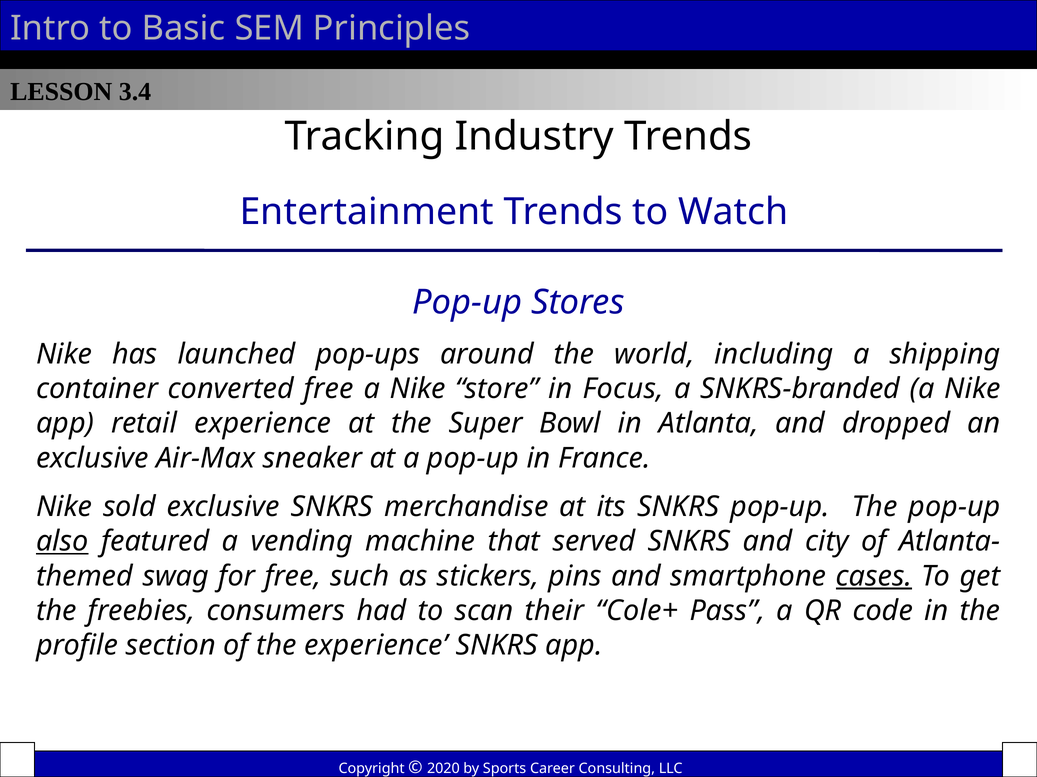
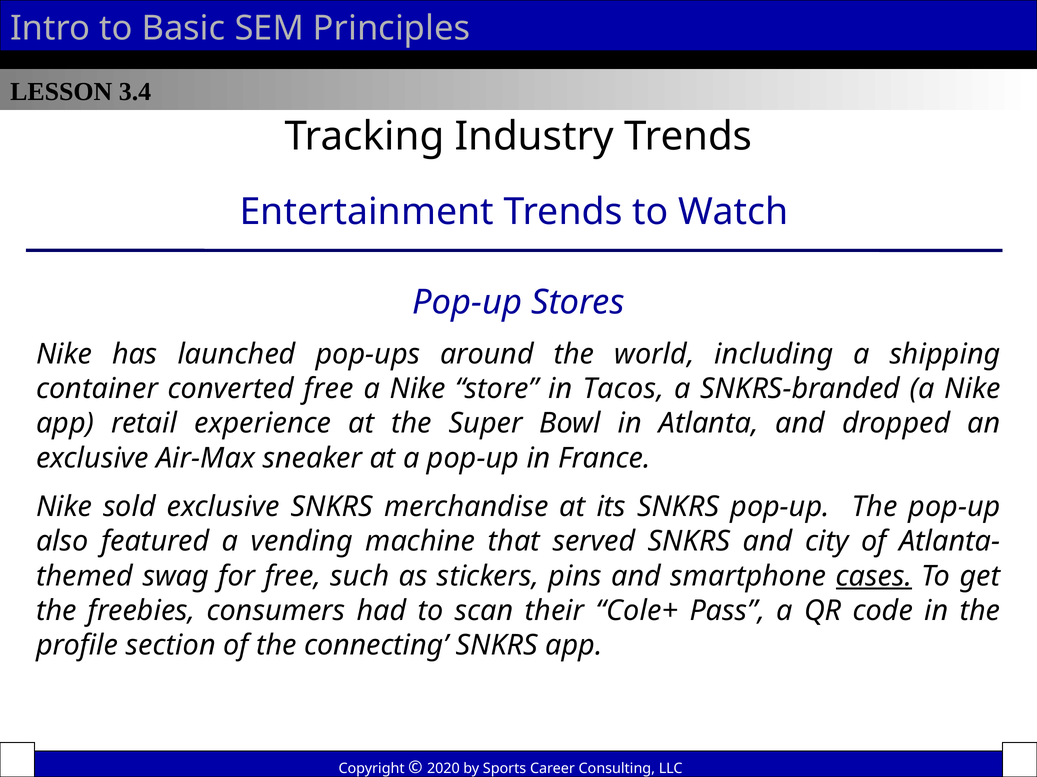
Focus: Focus -> Tacos (623, 389)
also underline: present -> none (62, 542)
the experience: experience -> connecting (376, 646)
